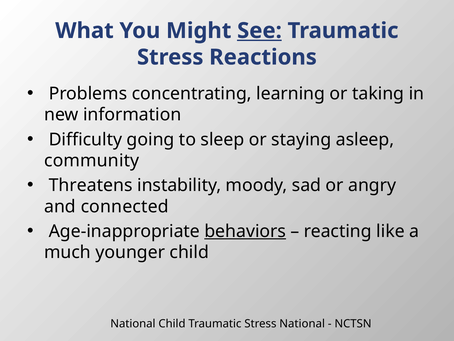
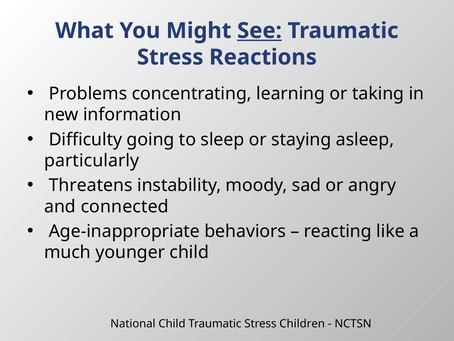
community: community -> particularly (92, 160)
behaviors underline: present -> none (245, 231)
Stress National: National -> Children (302, 323)
